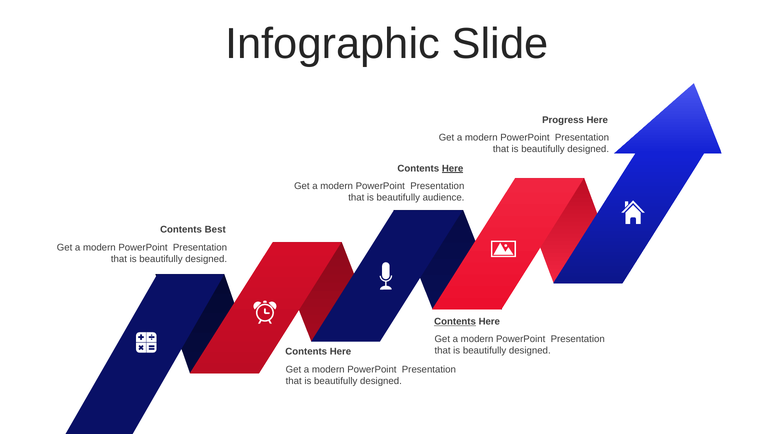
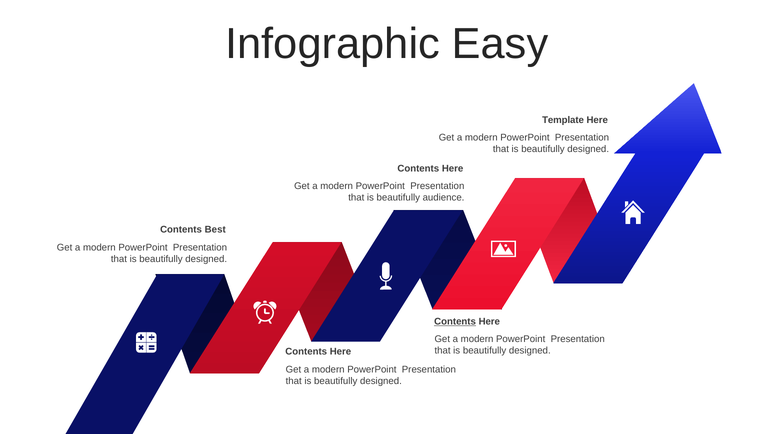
Slide: Slide -> Easy (500, 44)
Progress: Progress -> Template (563, 120)
Here underline: present -> none (453, 168)
